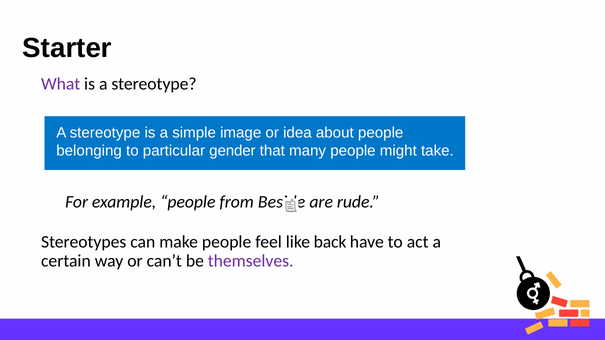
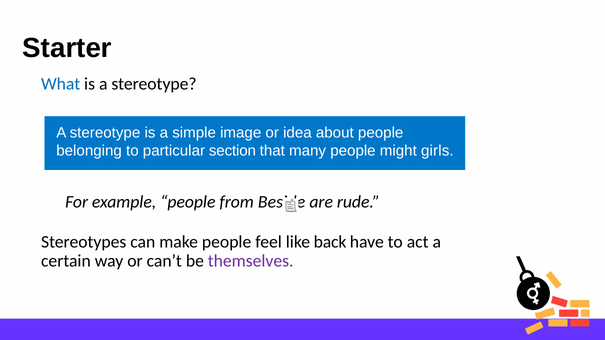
What colour: purple -> blue (61, 84)
gender: gender -> section (232, 151)
take: take -> girls (437, 151)
